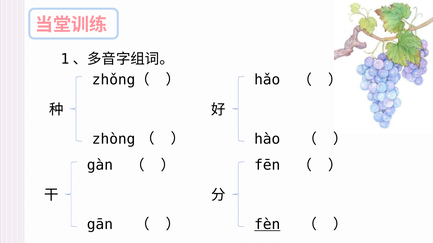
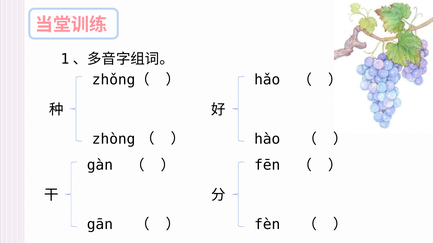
fèn underline: present -> none (267, 225)
